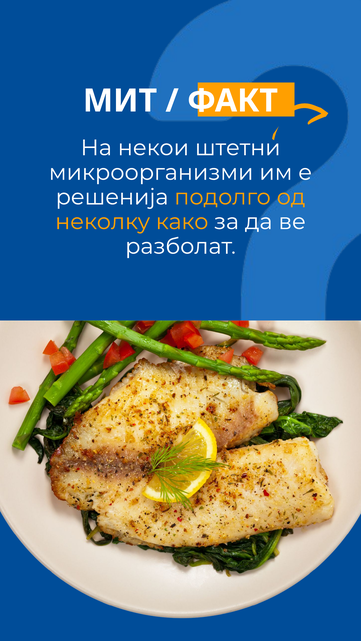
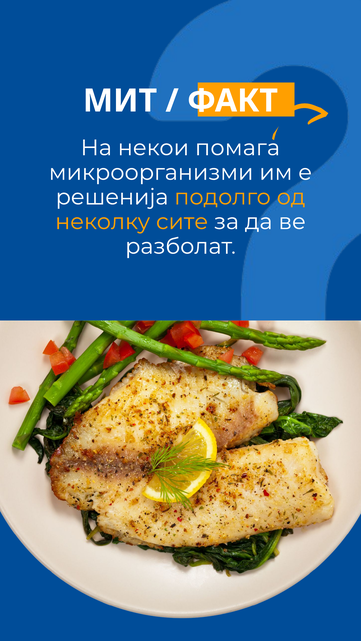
штетни: штетни -> помага (238, 148)
како: како -> сите (182, 222)
